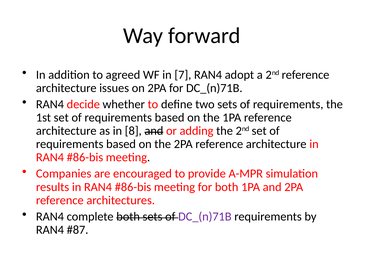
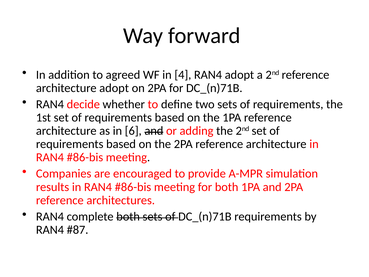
7: 7 -> 4 (183, 75)
architecture issues: issues -> adopt (114, 88)
8: 8 -> 6 (133, 131)
DC_(n)71B colour: purple -> black (205, 216)
